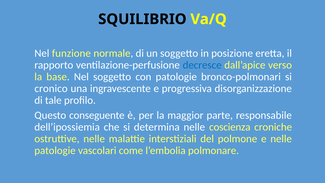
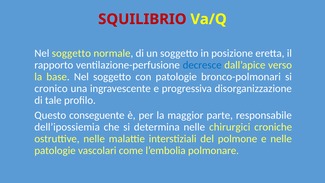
SQUILIBRIO colour: black -> red (142, 19)
funzione: funzione -> soggetto (71, 53)
coscienza: coscienza -> chirurgici (230, 127)
